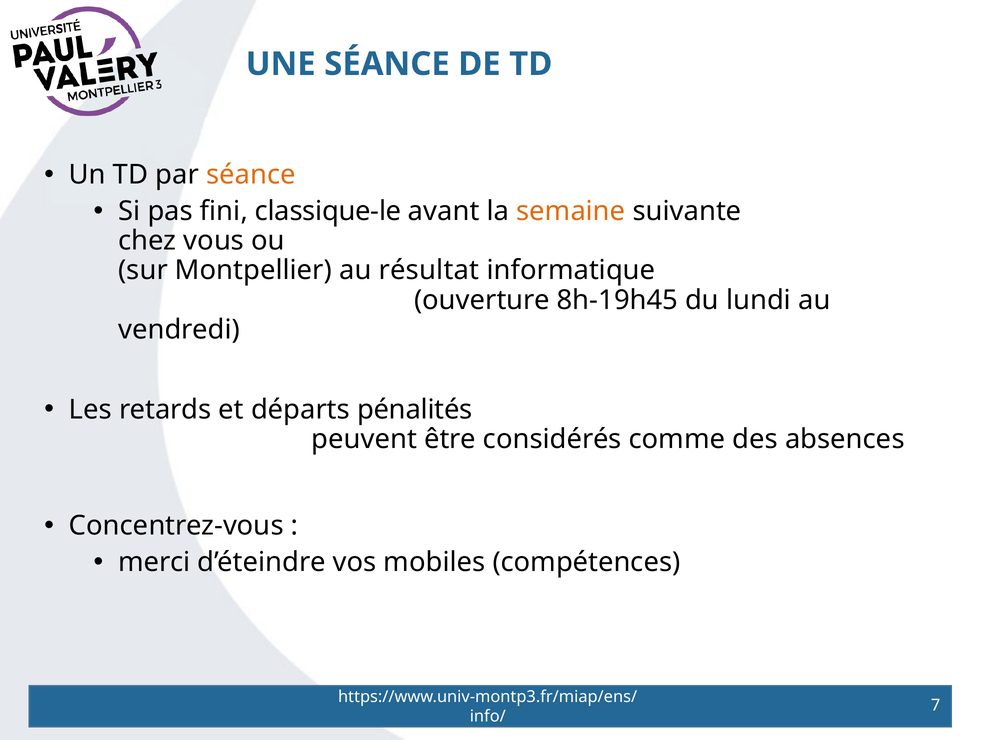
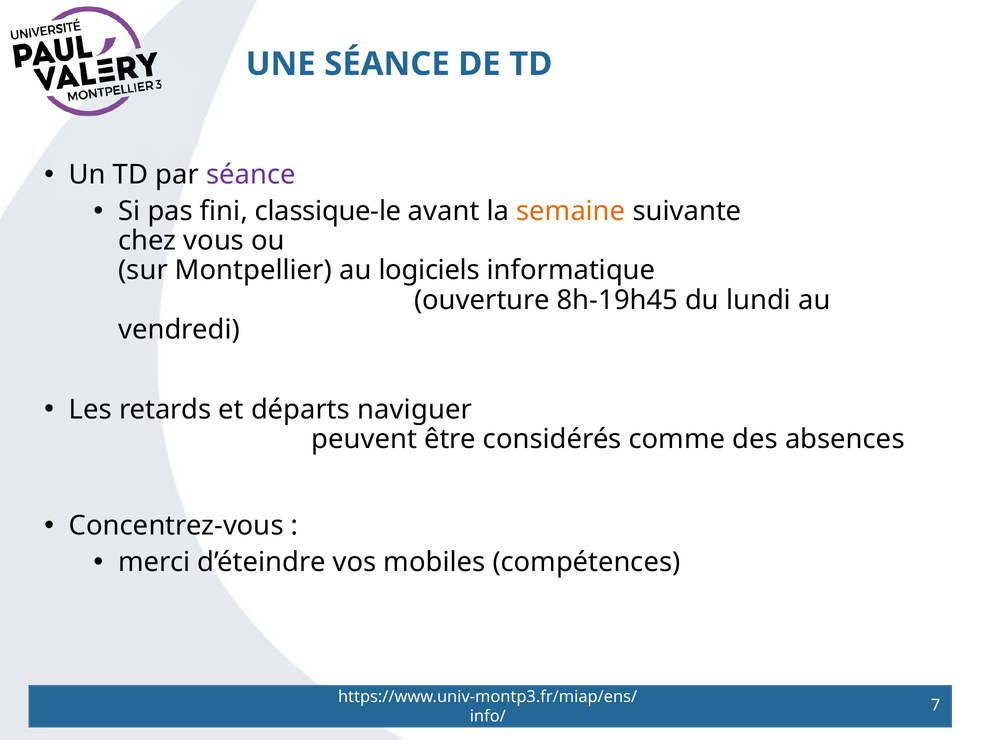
séance colour: orange -> purple (251, 175)
résultat: résultat -> logiciels (429, 270)
pénalités: pénalités -> naviguer (415, 409)
